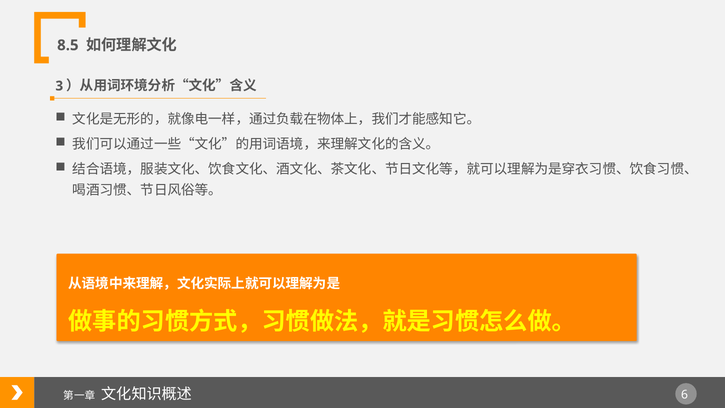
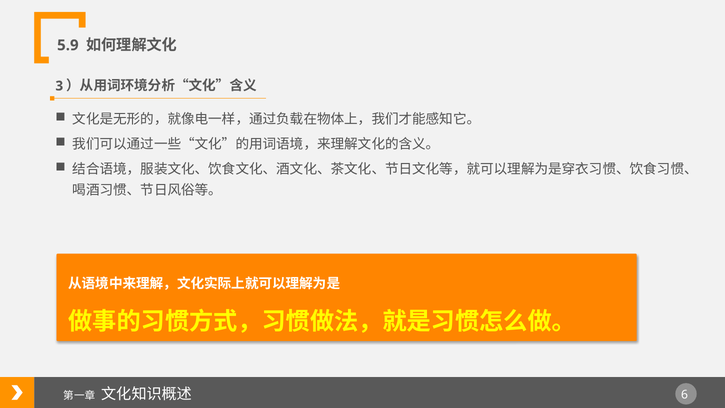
8.5: 8.5 -> 5.9 (68, 45)
